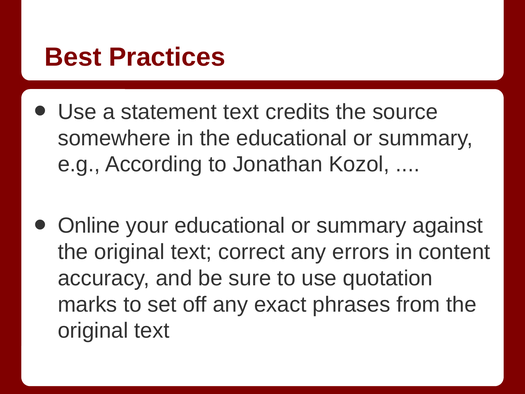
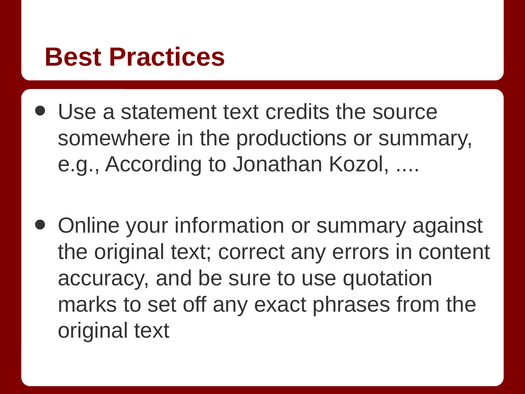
the educational: educational -> productions (292, 138)
your educational: educational -> information (230, 226)
